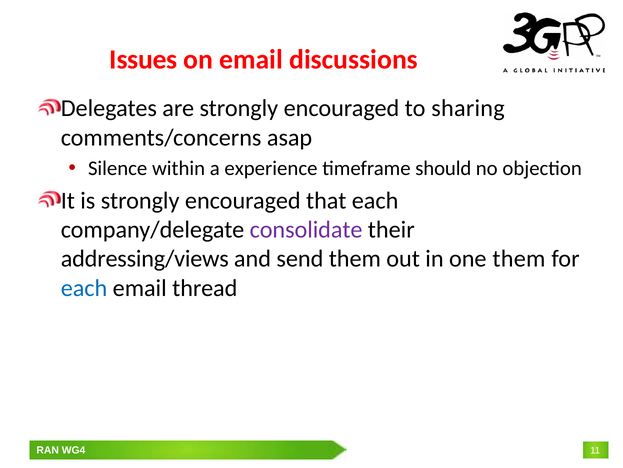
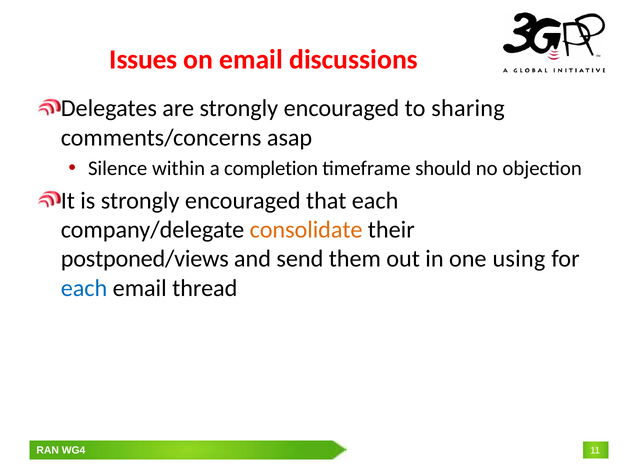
experience: experience -> completion (271, 168)
consolidate colour: purple -> orange (306, 229)
addressing/views: addressing/views -> postponed/views (145, 259)
one them: them -> using (519, 259)
